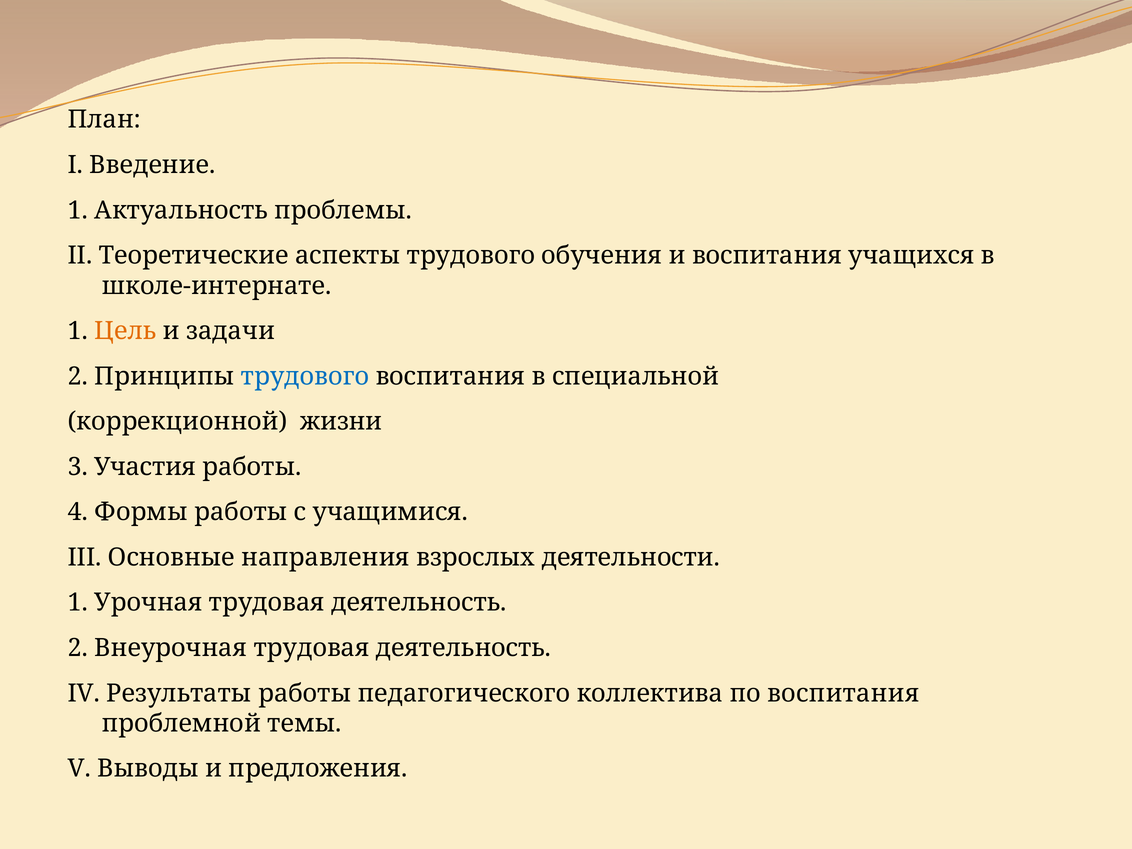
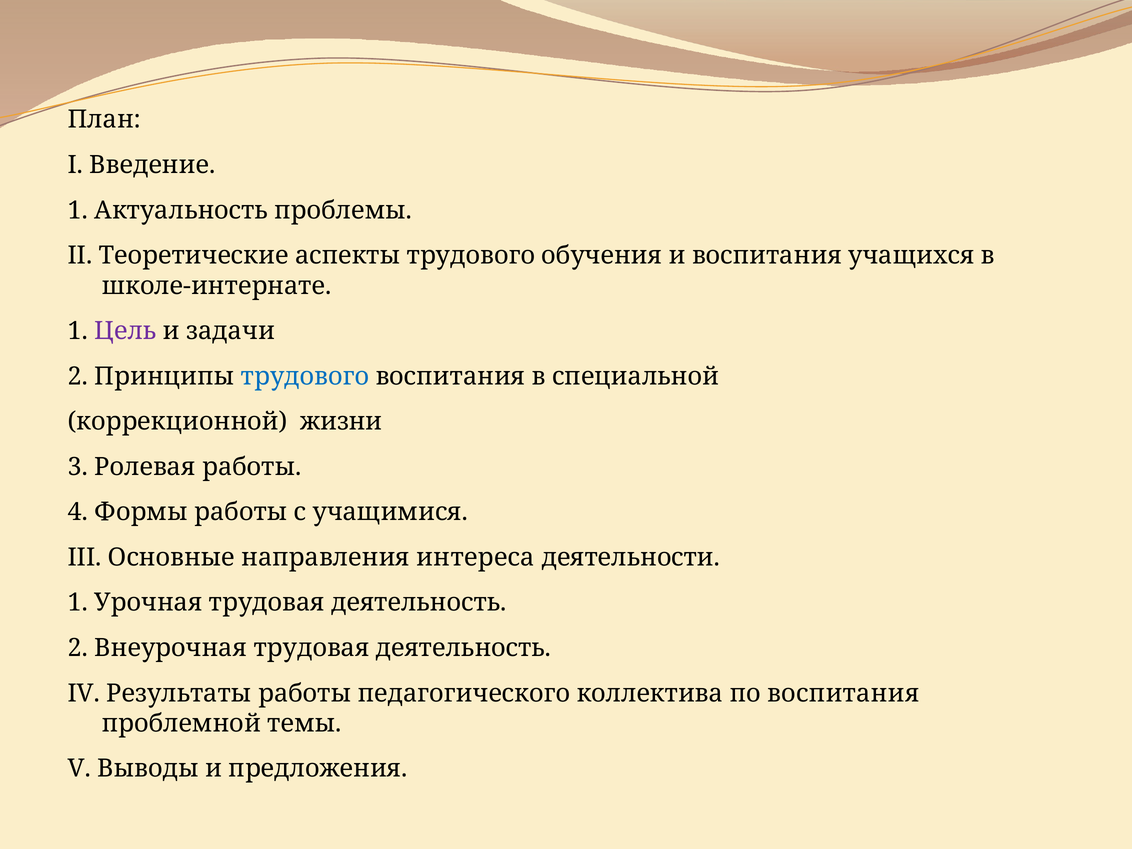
Цель colour: orange -> purple (125, 331)
Участия: Участия -> Ролевая (145, 467)
взрослых: взрослых -> интереса (475, 557)
